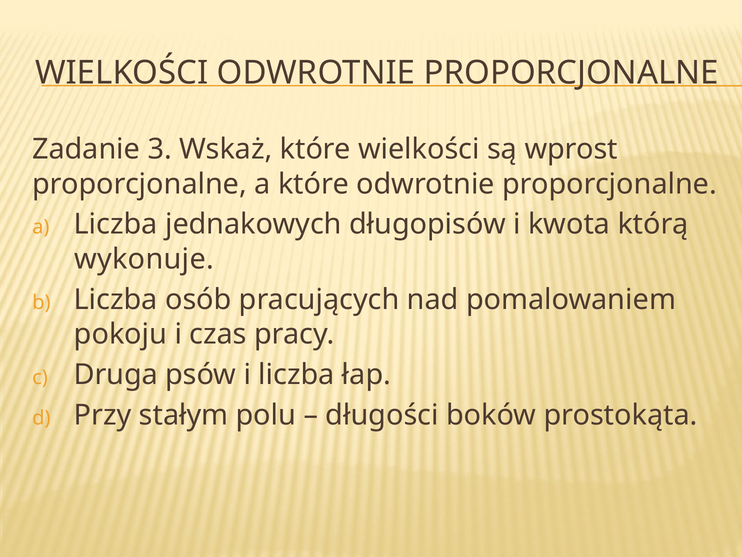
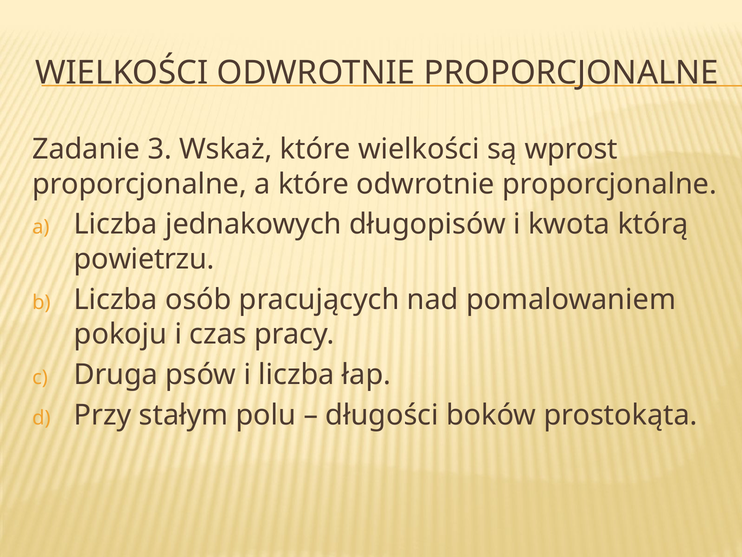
wykonuje: wykonuje -> powietrzu (144, 259)
